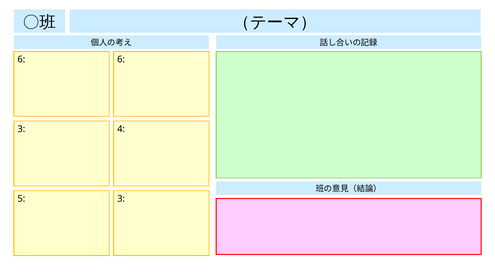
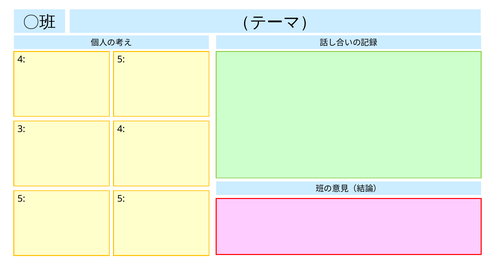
6: 6 -> 4 (21, 60)
6: 6 -> 5 (121, 60)
3: 3 -> 5 (121, 199)
